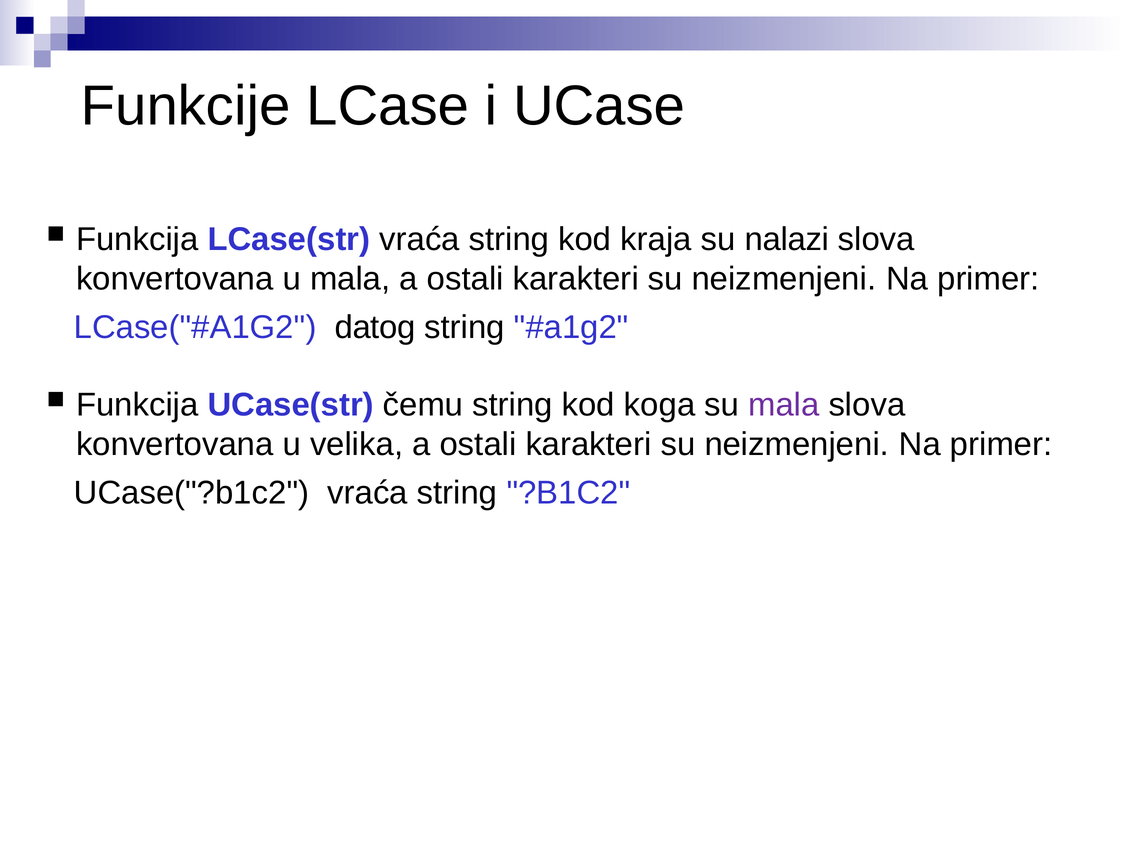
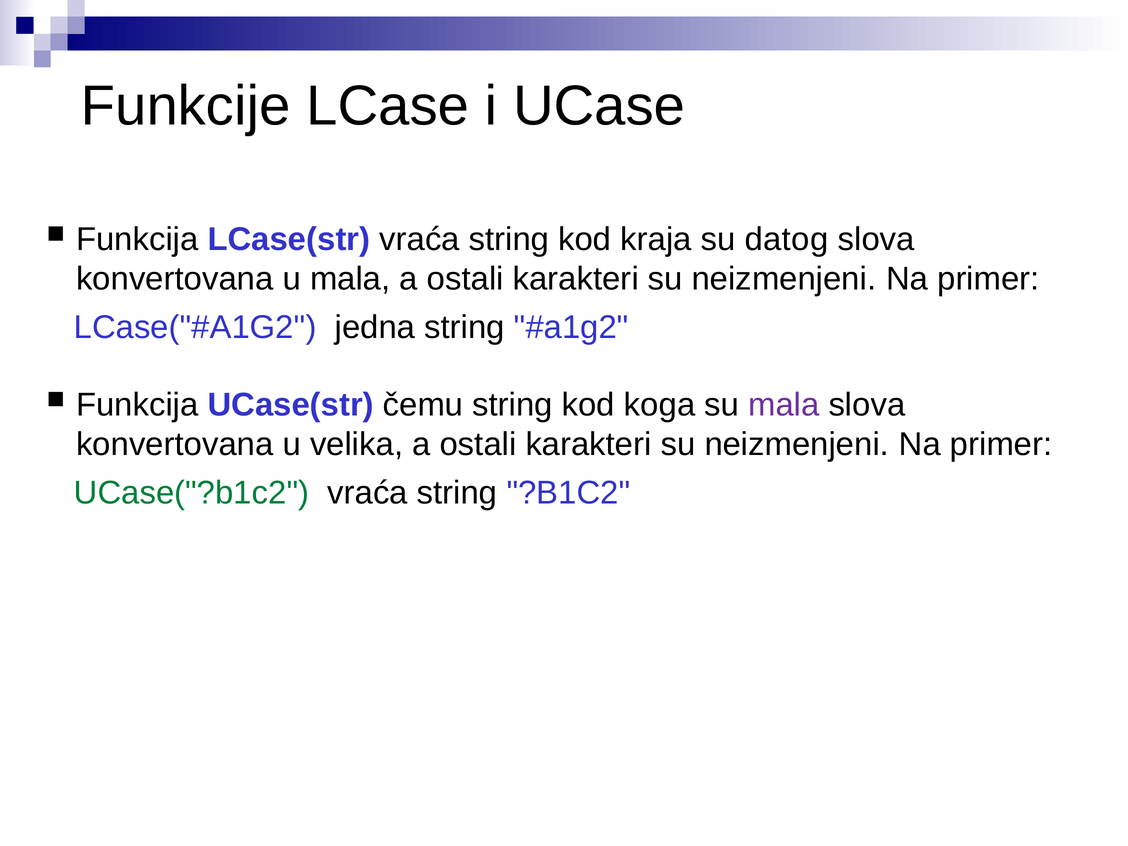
nalazi: nalazi -> datog (787, 239)
datog: datog -> jedna (375, 328)
UCase("?b1c2 colour: black -> green (191, 493)
